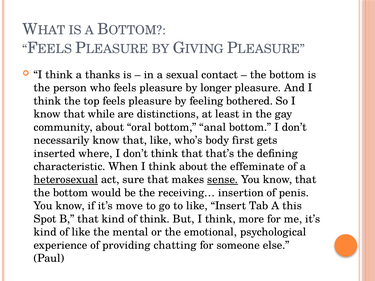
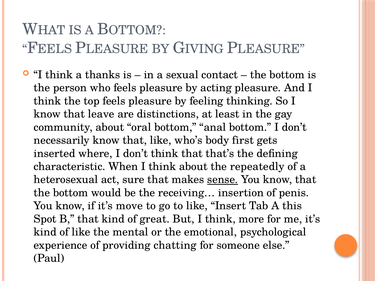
longer: longer -> acting (216, 88)
bothered: bothered -> thinking (250, 101)
while: while -> leave (101, 114)
effeminate: effeminate -> repeatedly (257, 167)
heterosexual underline: present -> none (66, 180)
of think: think -> great (155, 219)
